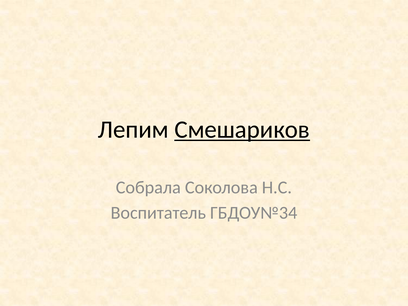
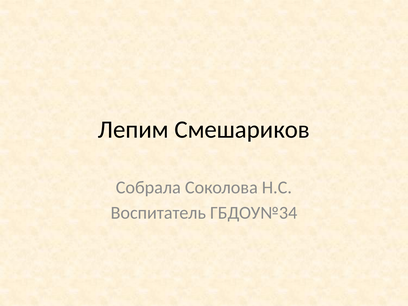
Смешариков underline: present -> none (242, 130)
